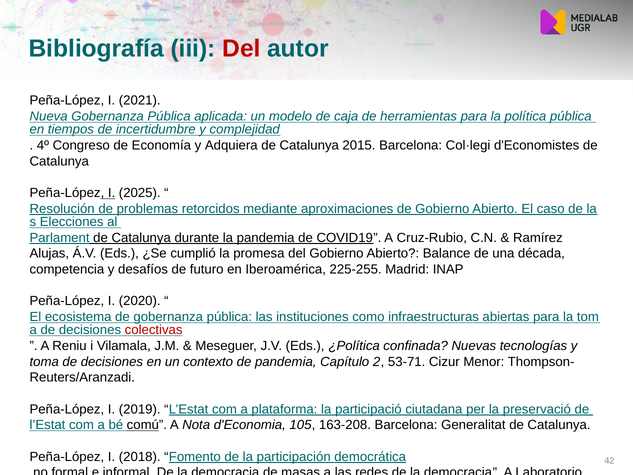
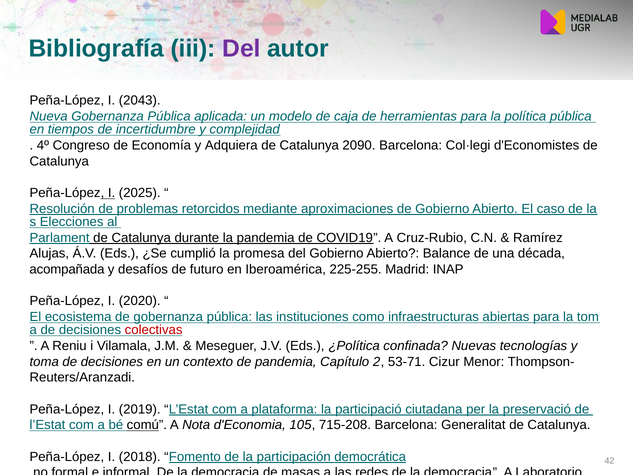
Del colour: red -> purple (241, 48)
2021: 2021 -> 2043 (140, 100)
2015: 2015 -> 2090 (359, 145)
competencia: competencia -> acompañada (67, 269)
163-208: 163-208 -> 715-208 (345, 425)
